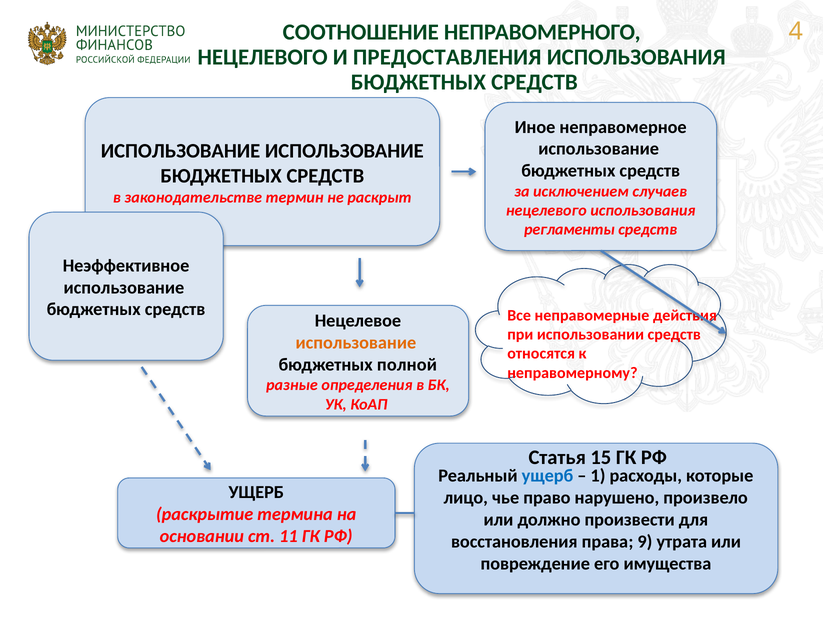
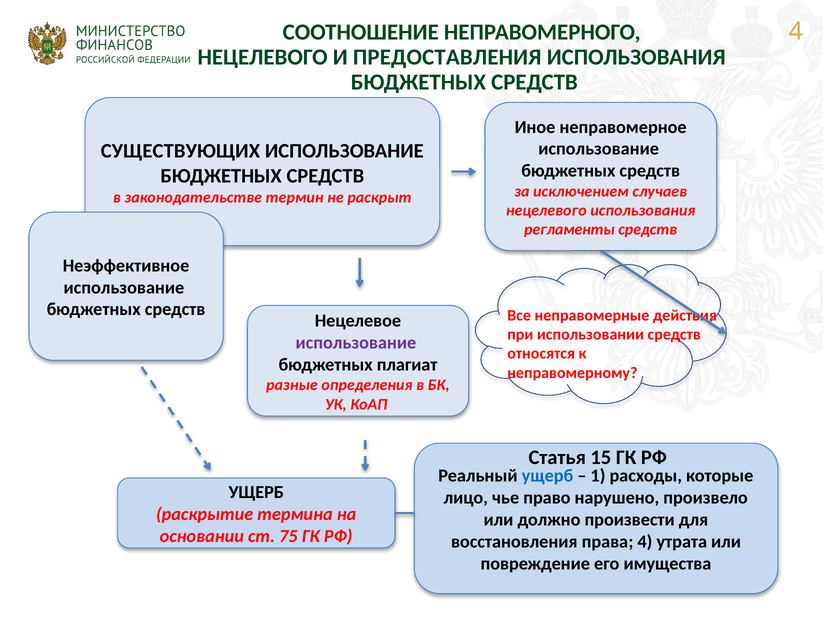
ИСПОЛЬЗОВАНИЕ: ИСПОЛЬЗОВАНИЕ -> СУЩЕСТВУЮЩИХ (180, 151)
использование colour: orange -> purple (356, 343)
полной: полной -> плагиат (407, 365)
11: 11 -> 75 (288, 536)
права 9: 9 -> 4 (645, 542)
